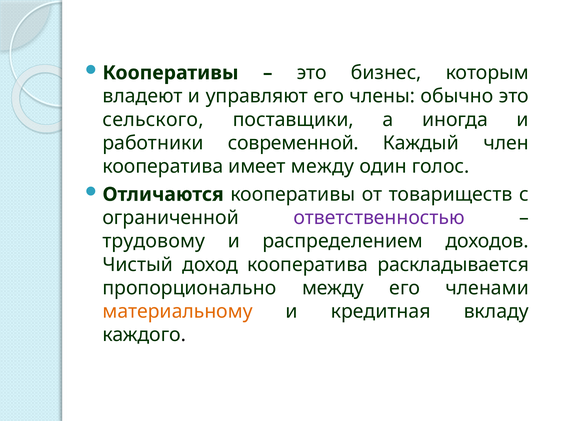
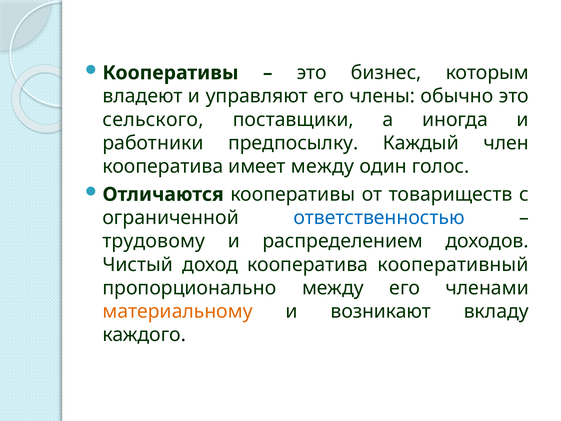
современной: современной -> предпосылку (293, 143)
ответственностью colour: purple -> blue (379, 218)
раскладывается: раскладывается -> кооперативный (453, 264)
кредитная: кредитная -> возникают (381, 311)
